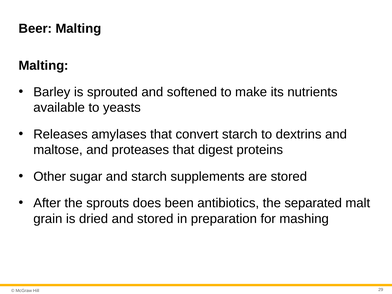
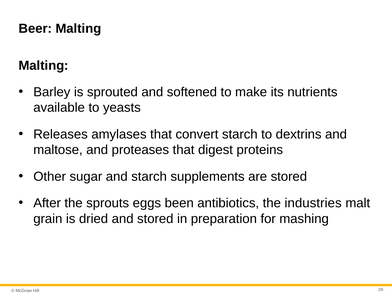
does: does -> eggs (147, 203)
separated: separated -> industries (313, 203)
